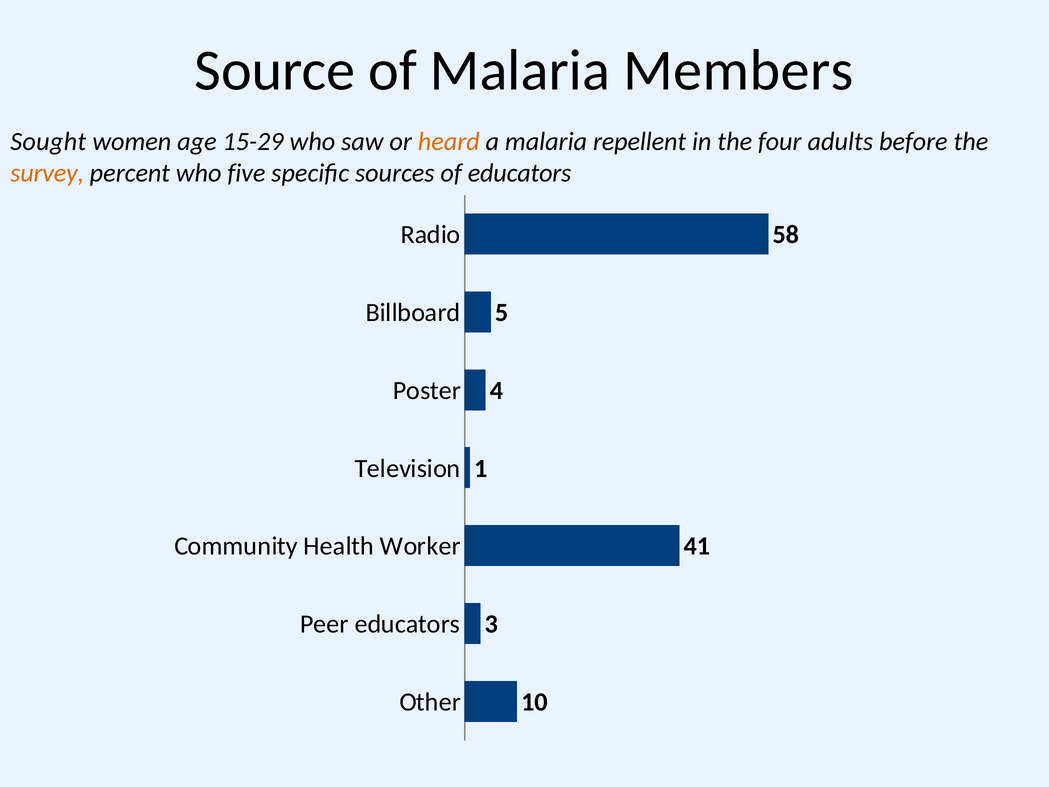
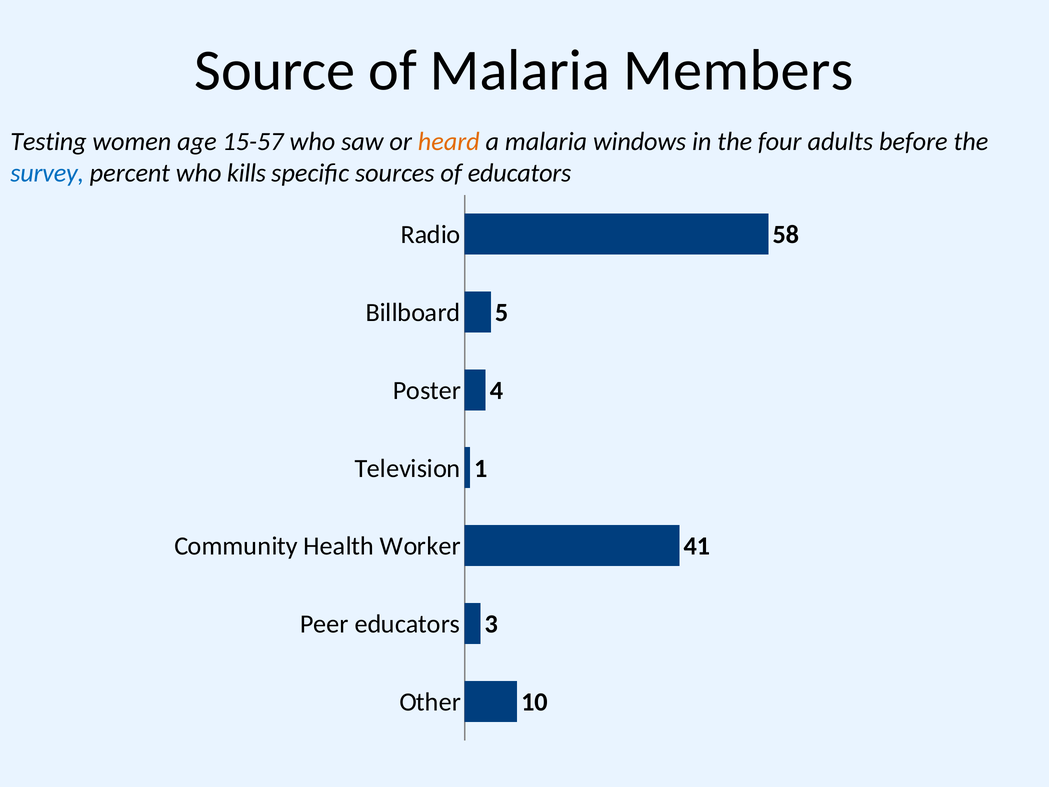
Sought: Sought -> Testing (48, 141)
15-29: 15-29 -> 15-57 (253, 141)
repellent: repellent -> windows (640, 141)
survey colour: orange -> blue (47, 173)
five: five -> kills (247, 173)
